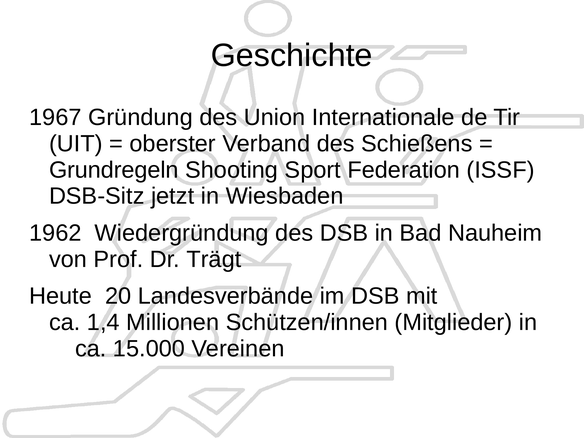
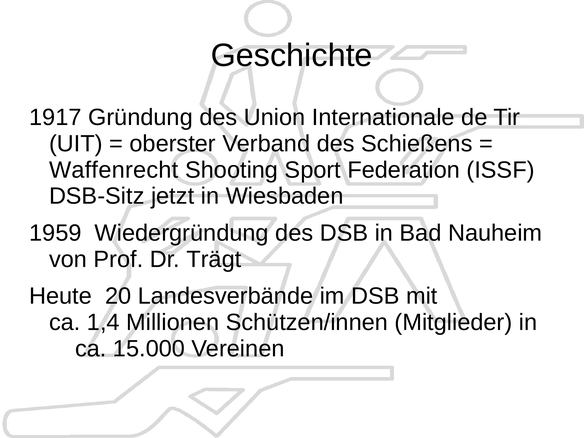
1967: 1967 -> 1917 (55, 117)
Grundregeln: Grundregeln -> Waffenrecht (114, 170)
1962: 1962 -> 1959 (55, 233)
